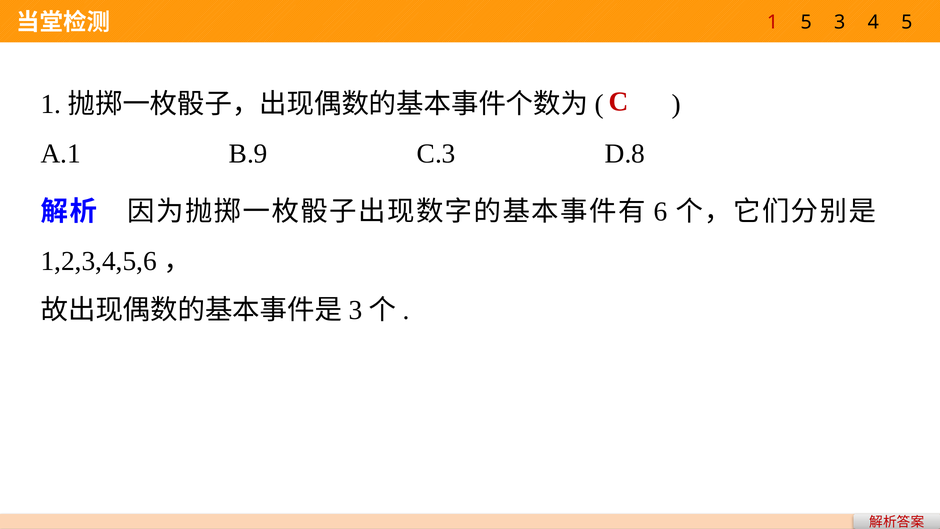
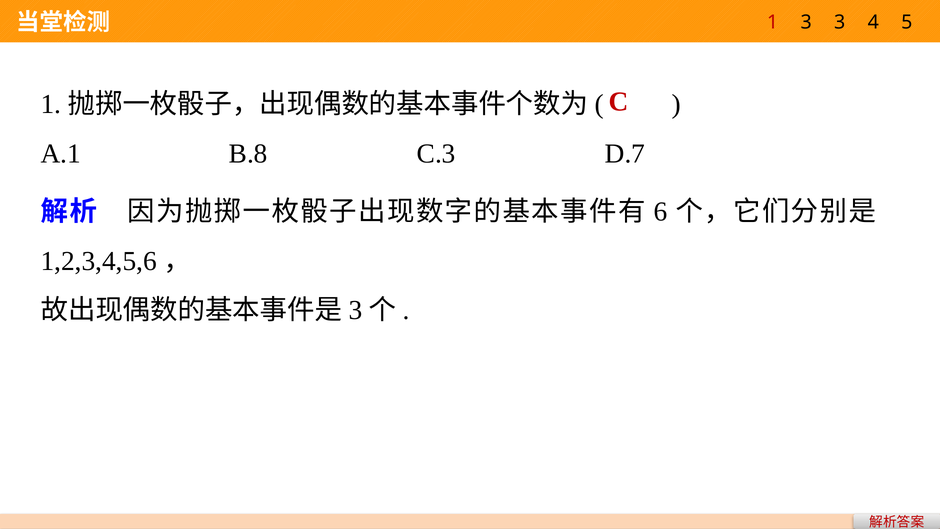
1 5: 5 -> 3 (806, 22)
B.9: B.9 -> B.8 (248, 153)
D.8: D.8 -> D.7 (625, 153)
